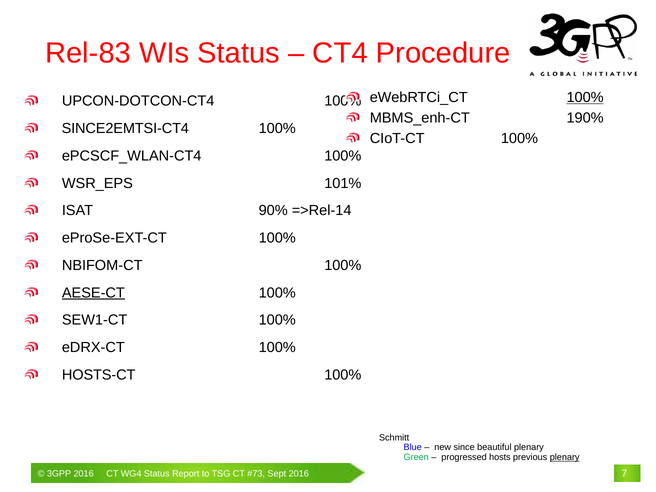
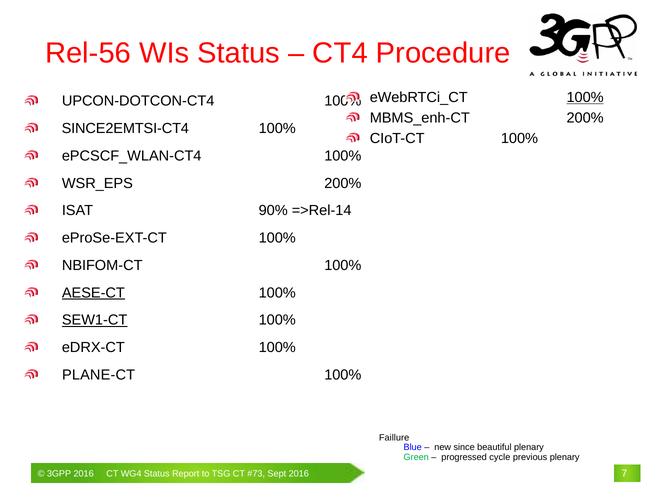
Rel-83: Rel-83 -> Rel-56 (88, 53)
MBMS_enh-CT 190%: 190% -> 200% (585, 118)
WSR_EPS 101%: 101% -> 200% (343, 183)
SEW1-CT underline: none -> present (95, 320)
HOSTS-CT: HOSTS-CT -> PLANE-CT (99, 375)
Schmitt: Schmitt -> Faillure (394, 437)
hosts: hosts -> cycle (500, 457)
plenary underline: present -> none (565, 457)
